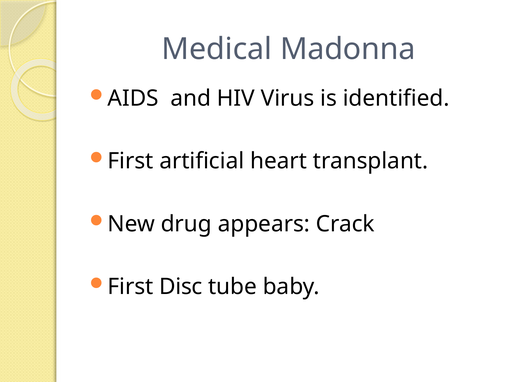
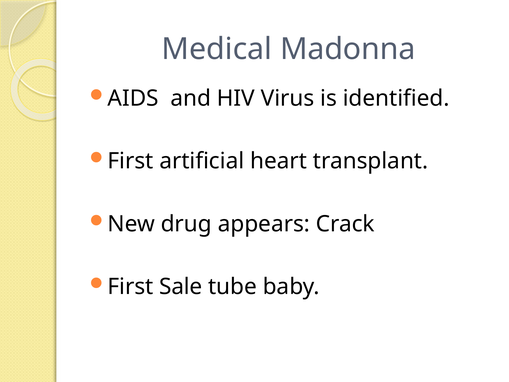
Disc: Disc -> Sale (181, 287)
